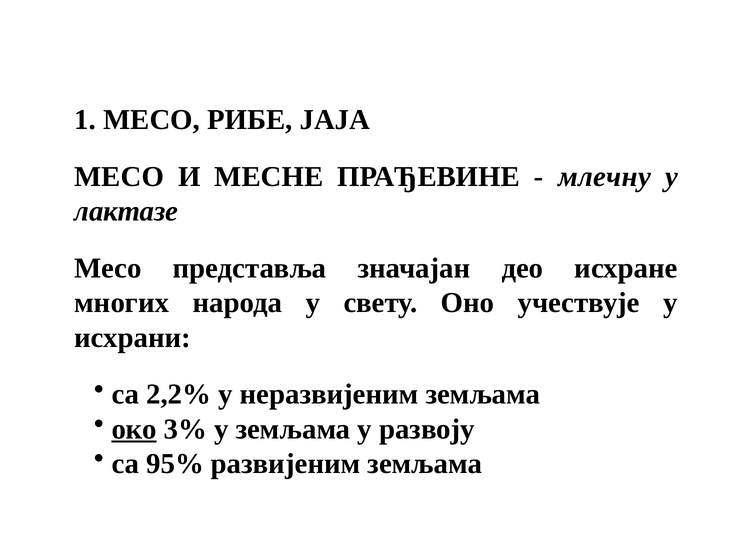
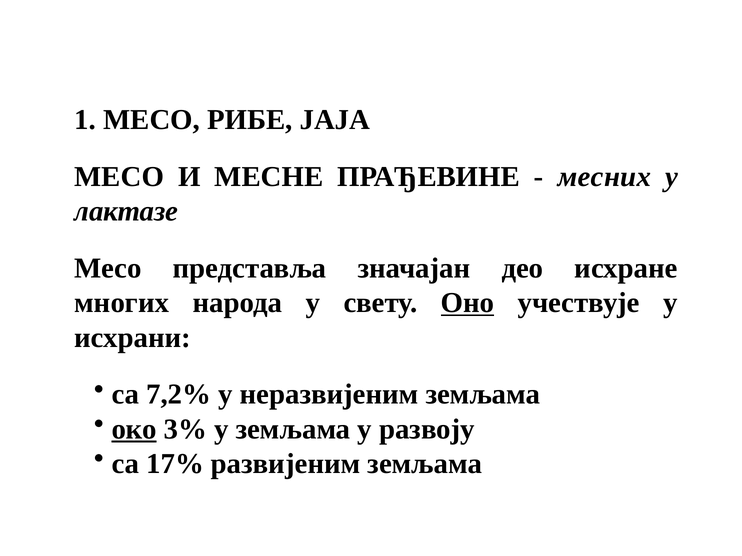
млечну: млечну -> месних (604, 177)
Оно underline: none -> present (468, 303)
2,2%: 2,2% -> 7,2% (179, 395)
95%: 95% -> 17% (175, 464)
